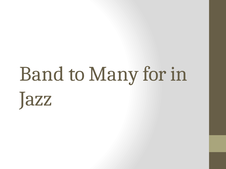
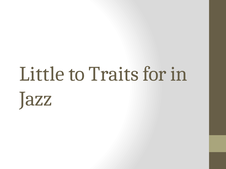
Band: Band -> Little (42, 74)
Many: Many -> Traits (114, 74)
